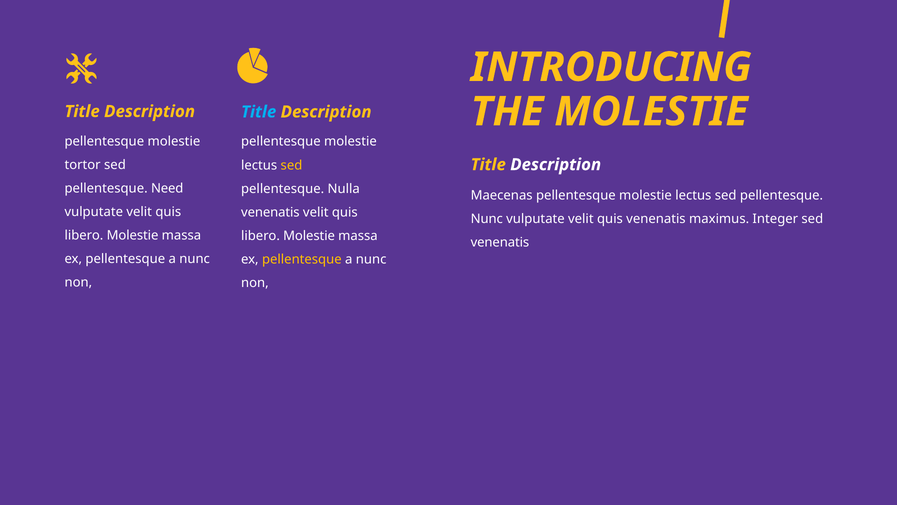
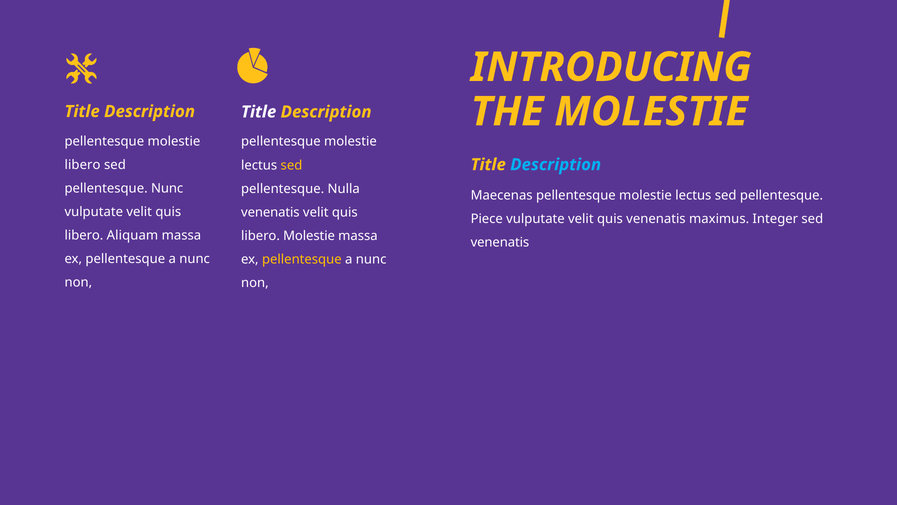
Title colour: light blue -> white (259, 112)
tortor: tortor -> libero (83, 165)
Description colour: white -> light blue (556, 165)
pellentesque Need: Need -> Nunc (167, 188)
Nunc: Nunc -> Piece (487, 219)
Molestie: Molestie -> Aliquam (132, 235)
